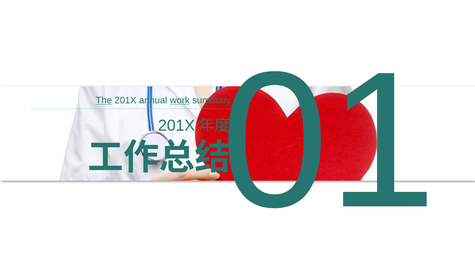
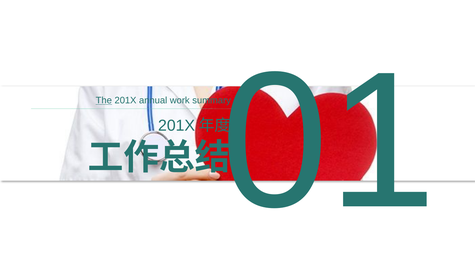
work underline: present -> none (180, 101)
